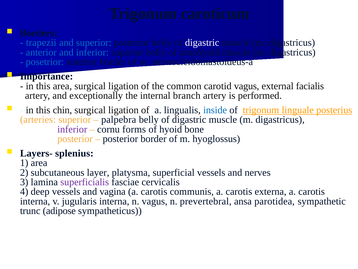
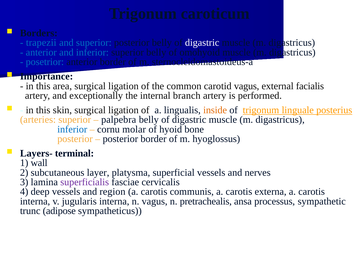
chin: chin -> skin (62, 110)
inside colour: blue -> orange (215, 110)
inferior colour: purple -> blue (72, 129)
forms: forms -> molar (134, 129)
splenius: splenius -> terminal (74, 153)
1 area: area -> wall (39, 163)
vagina: vagina -> region (112, 191)
prevertebral: prevertebral -> pretrachealis (206, 201)
parotidea: parotidea -> processus (275, 201)
